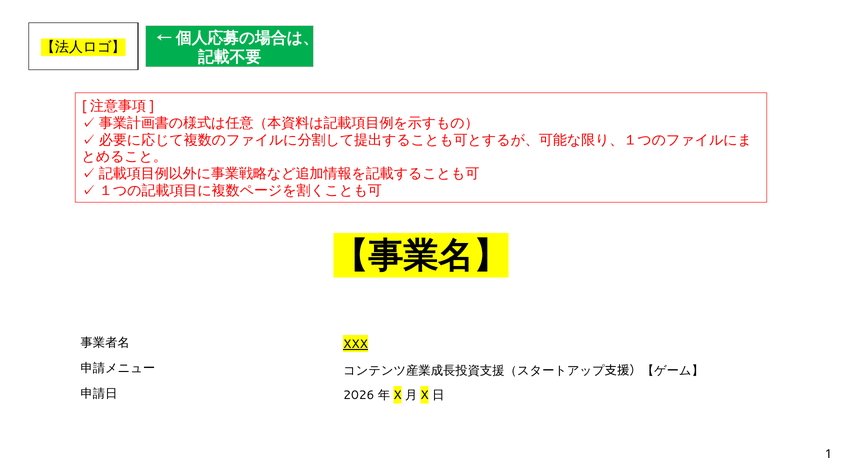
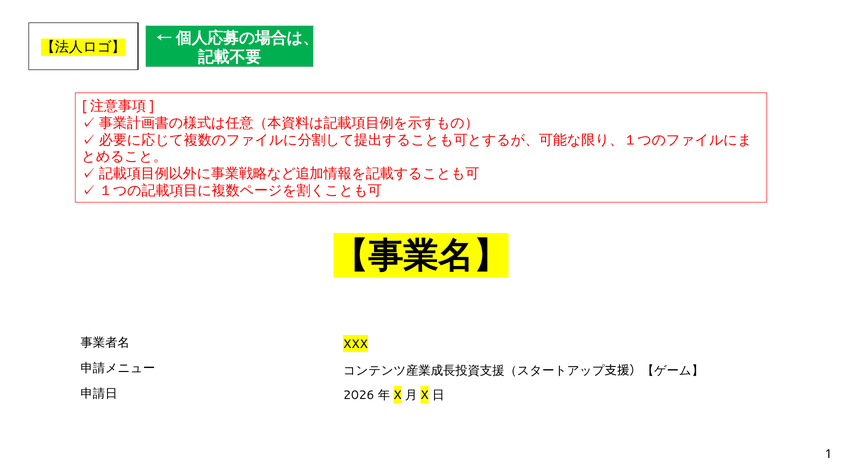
XXX underline: present -> none (356, 344)
